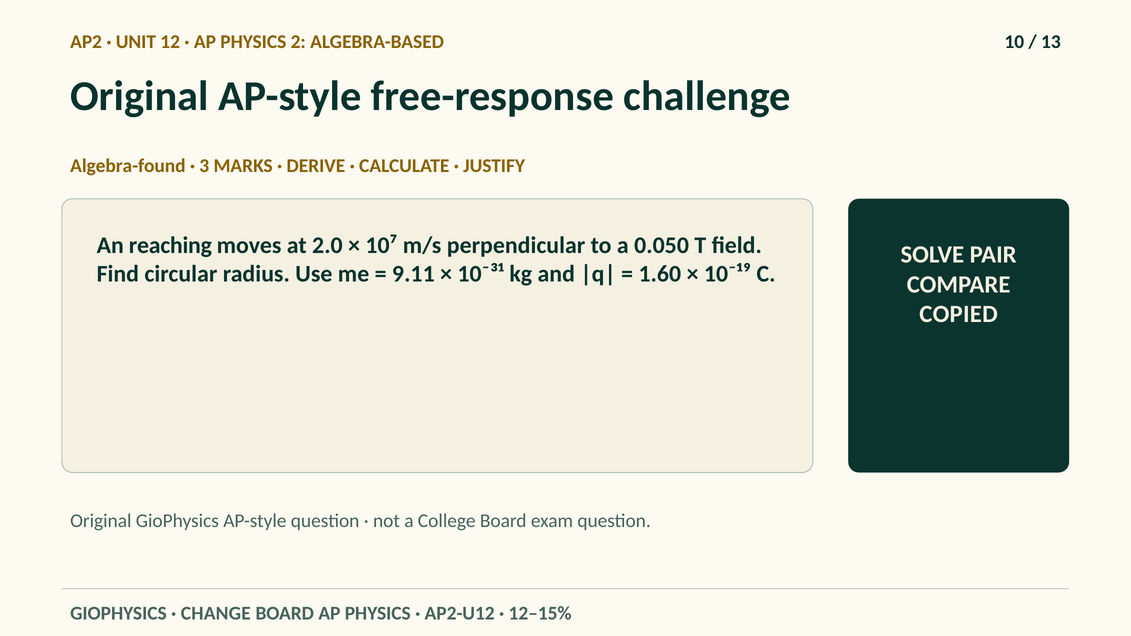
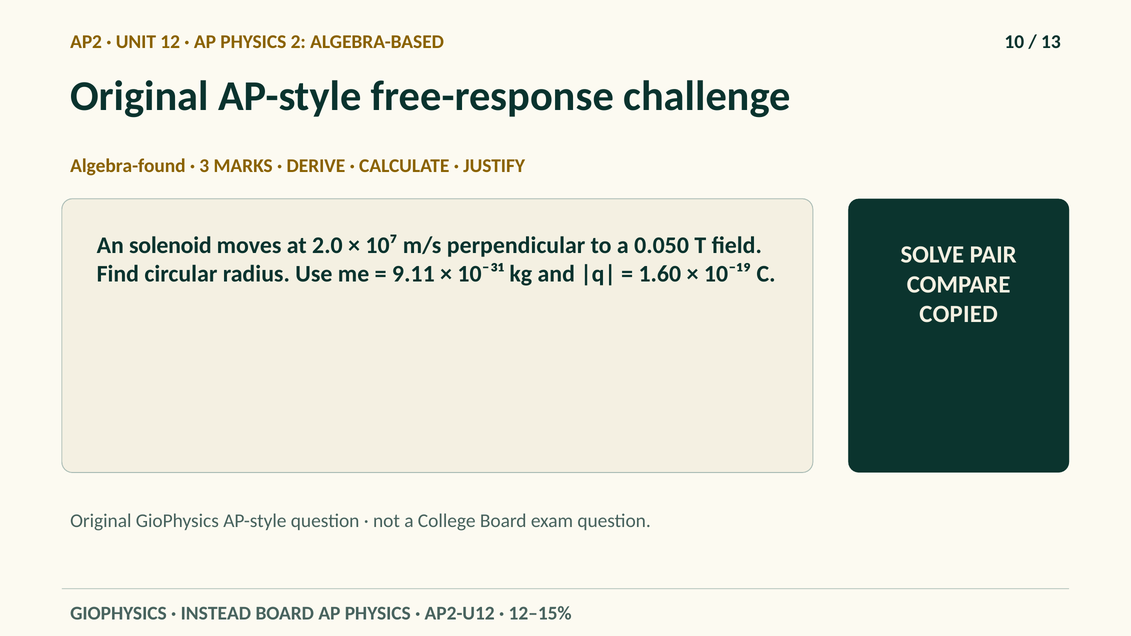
reaching: reaching -> solenoid (170, 245)
CHANGE: CHANGE -> INSTEAD (216, 614)
